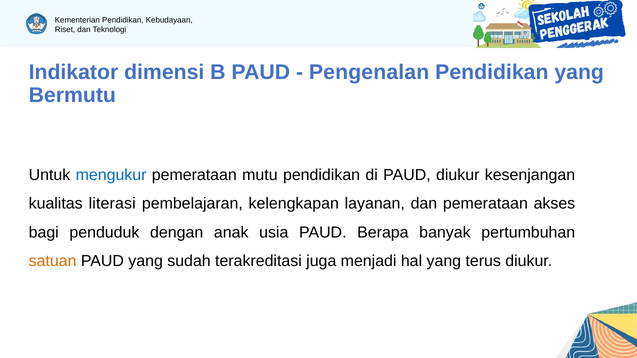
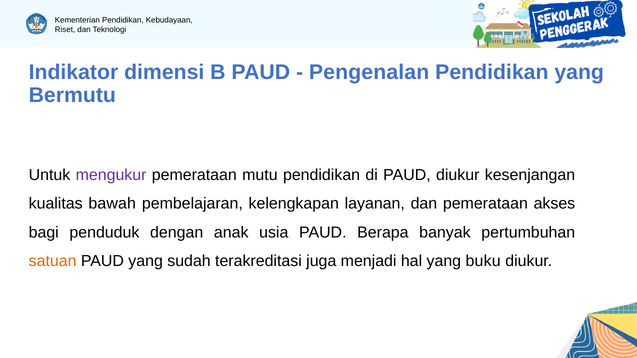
mengukur colour: blue -> purple (111, 175)
literasi: literasi -> bawah (112, 204)
terus: terus -> buku (483, 261)
